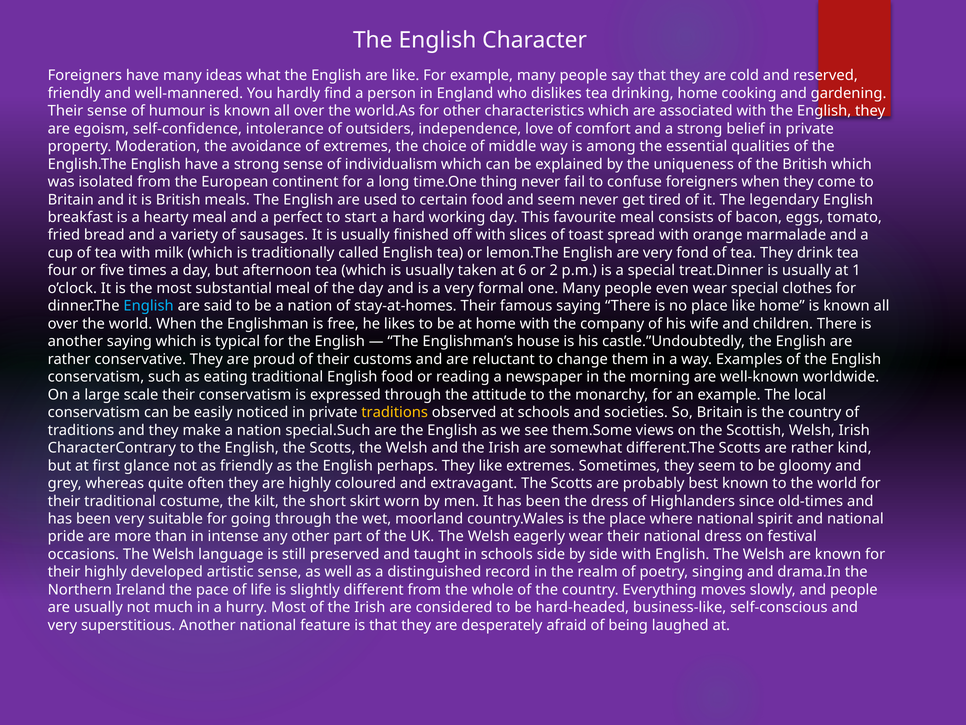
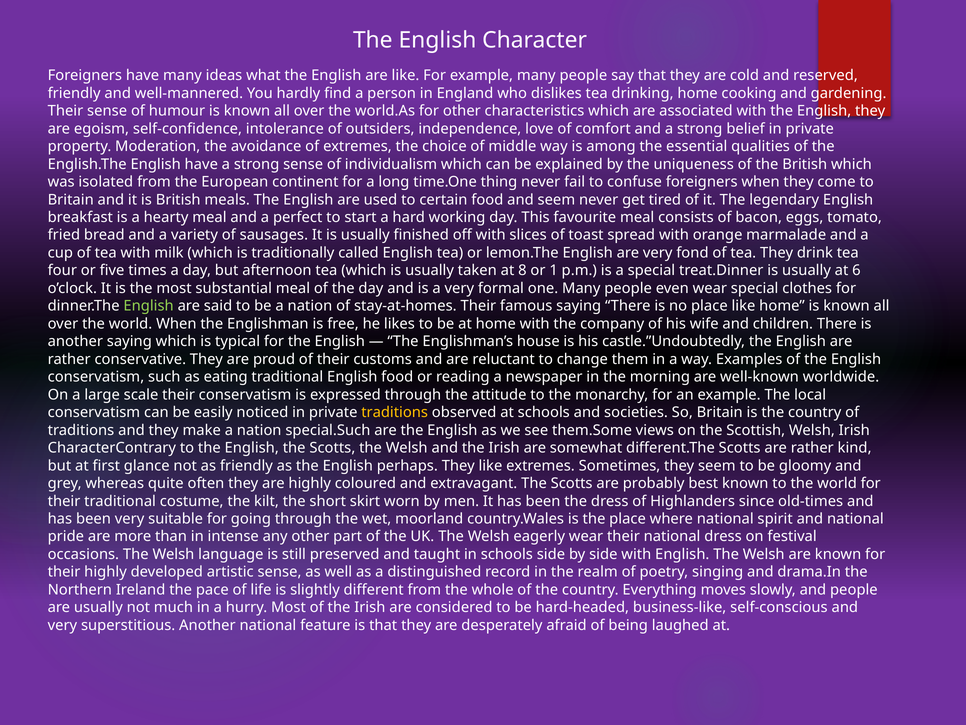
6: 6 -> 8 (522, 270)
2: 2 -> 1 (554, 270)
1: 1 -> 6 (856, 270)
English colour: light blue -> light green (149, 306)
